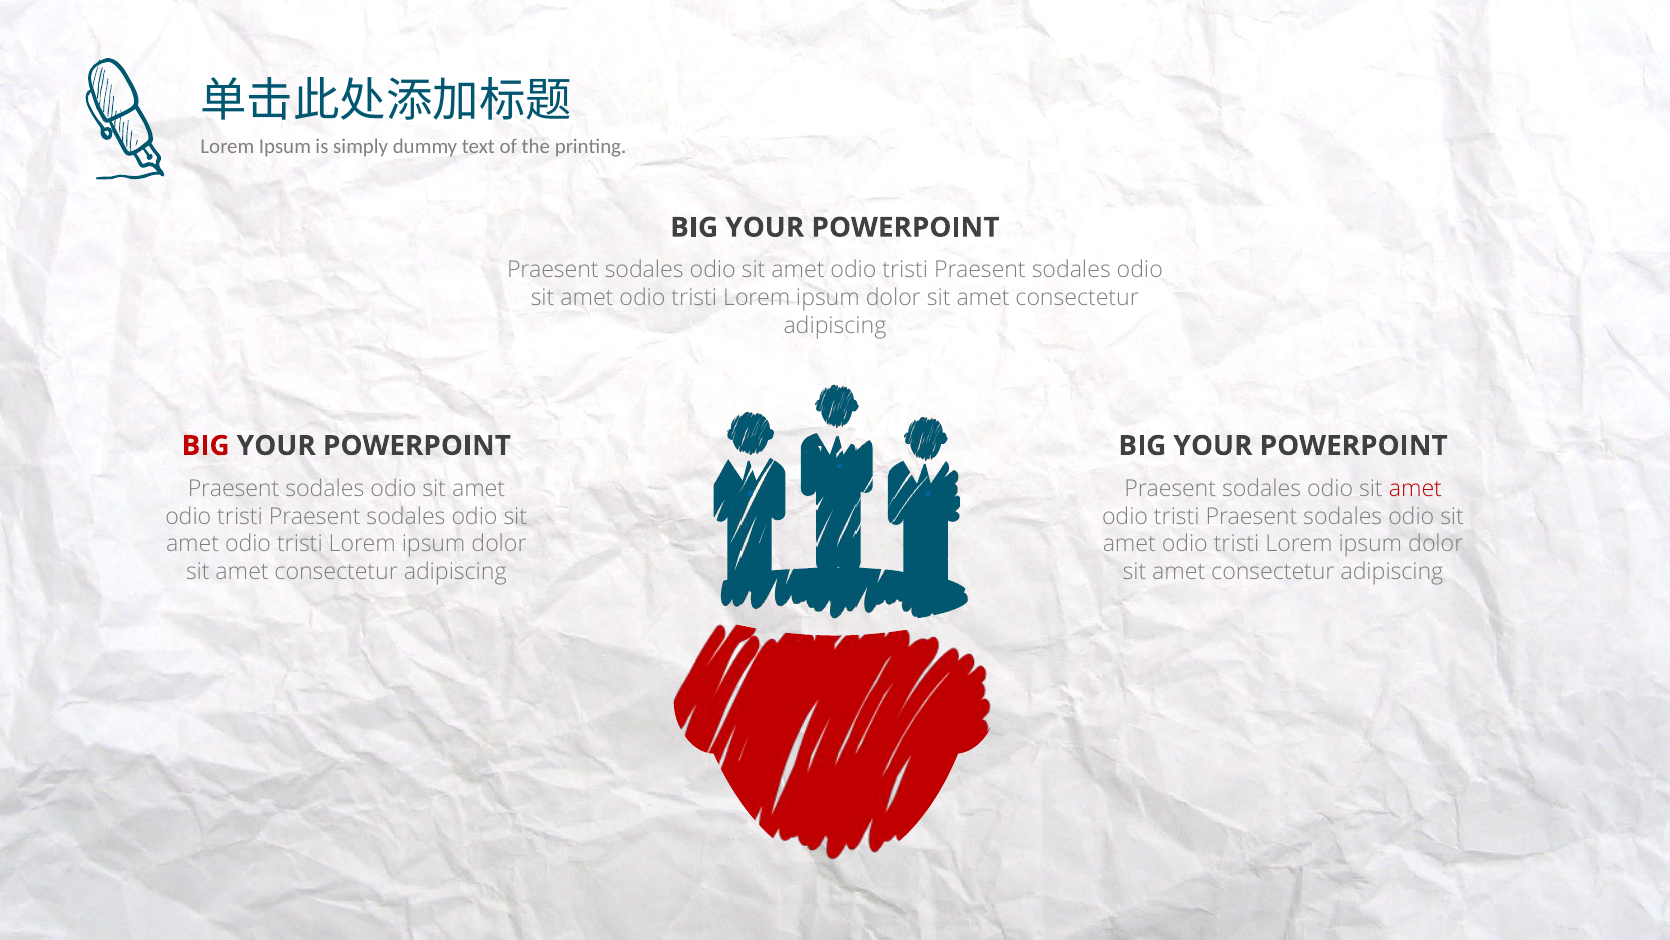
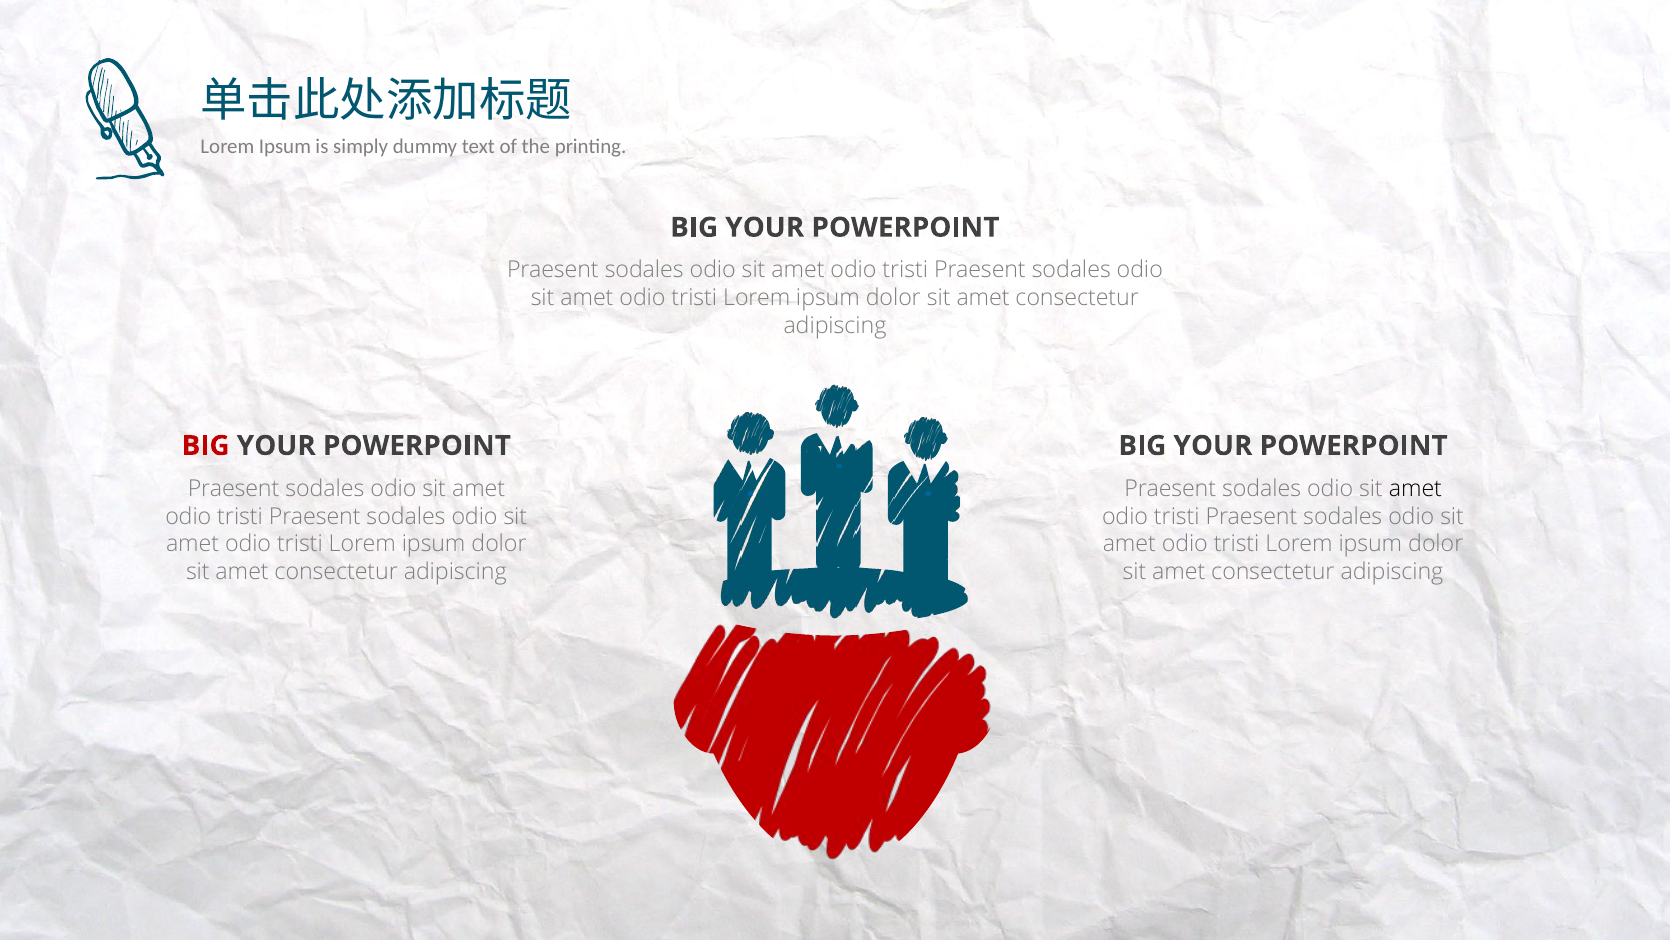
amet colour: red -> black (1415, 488)
